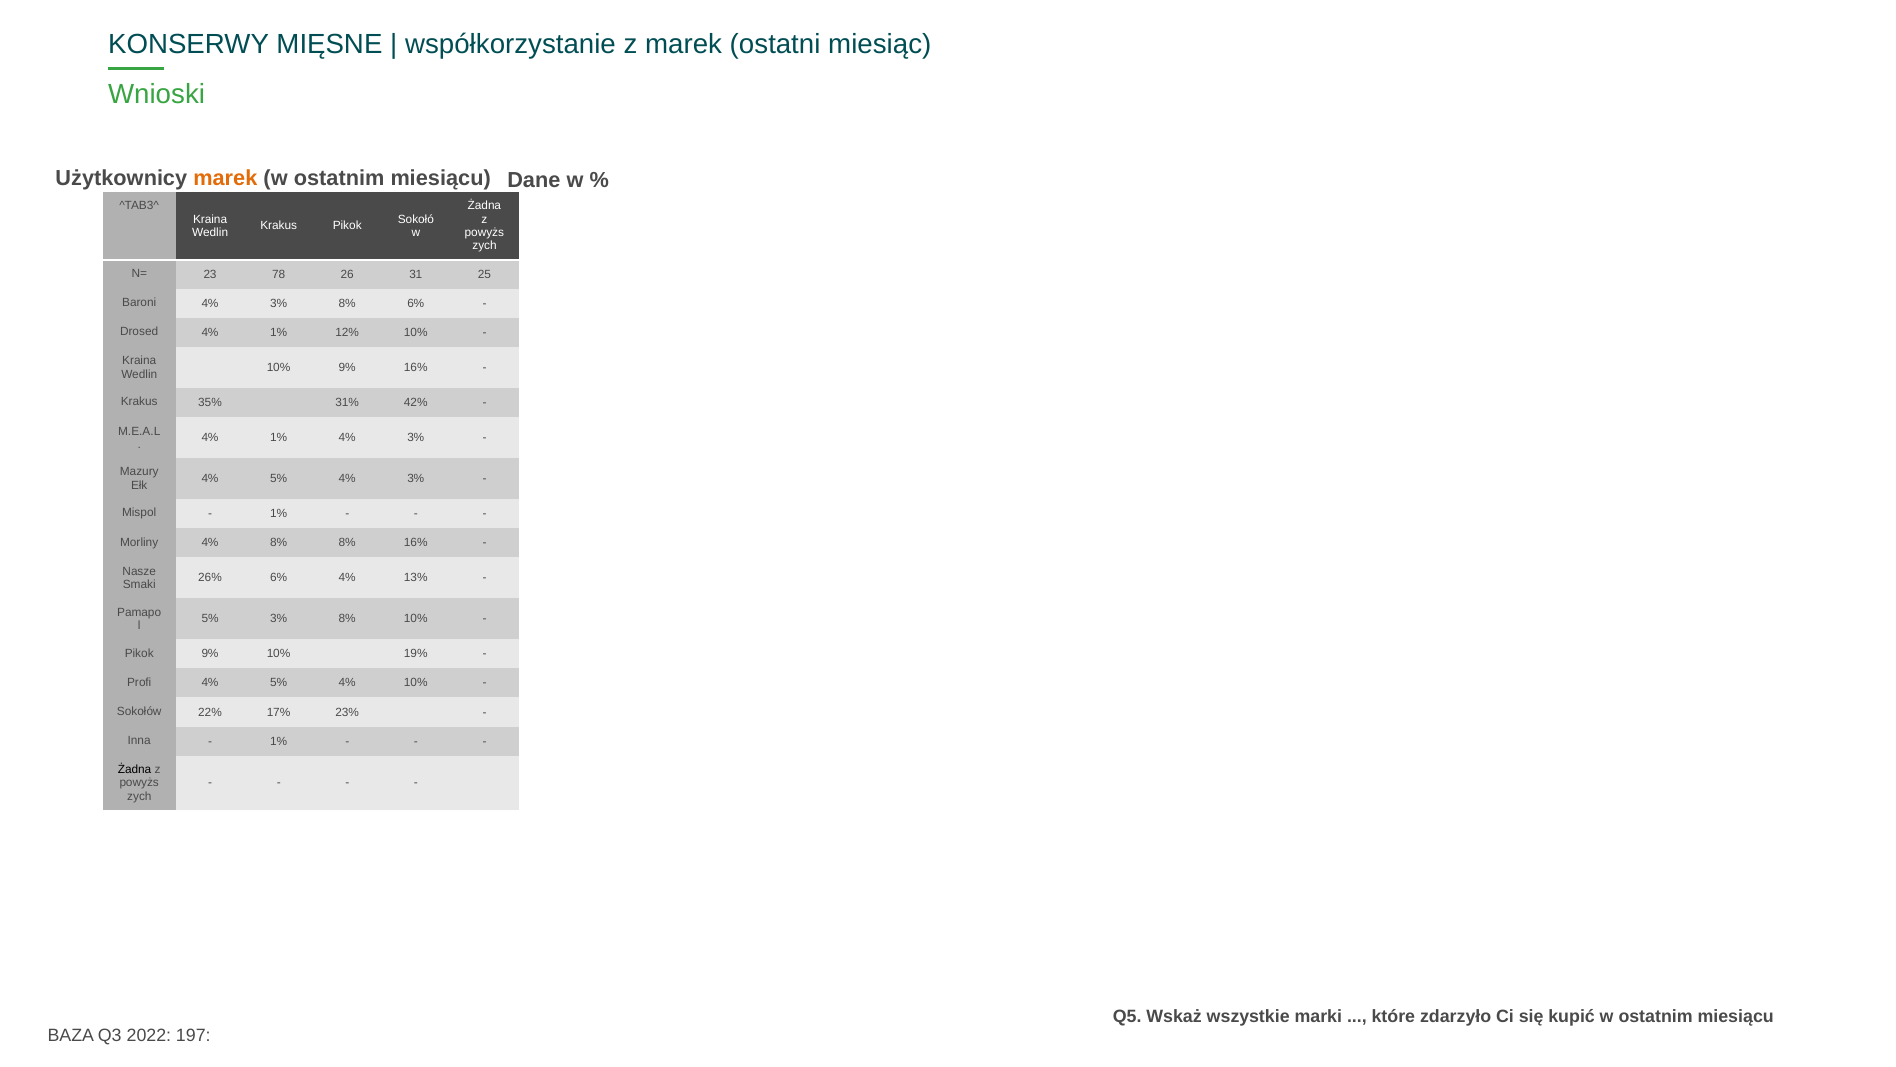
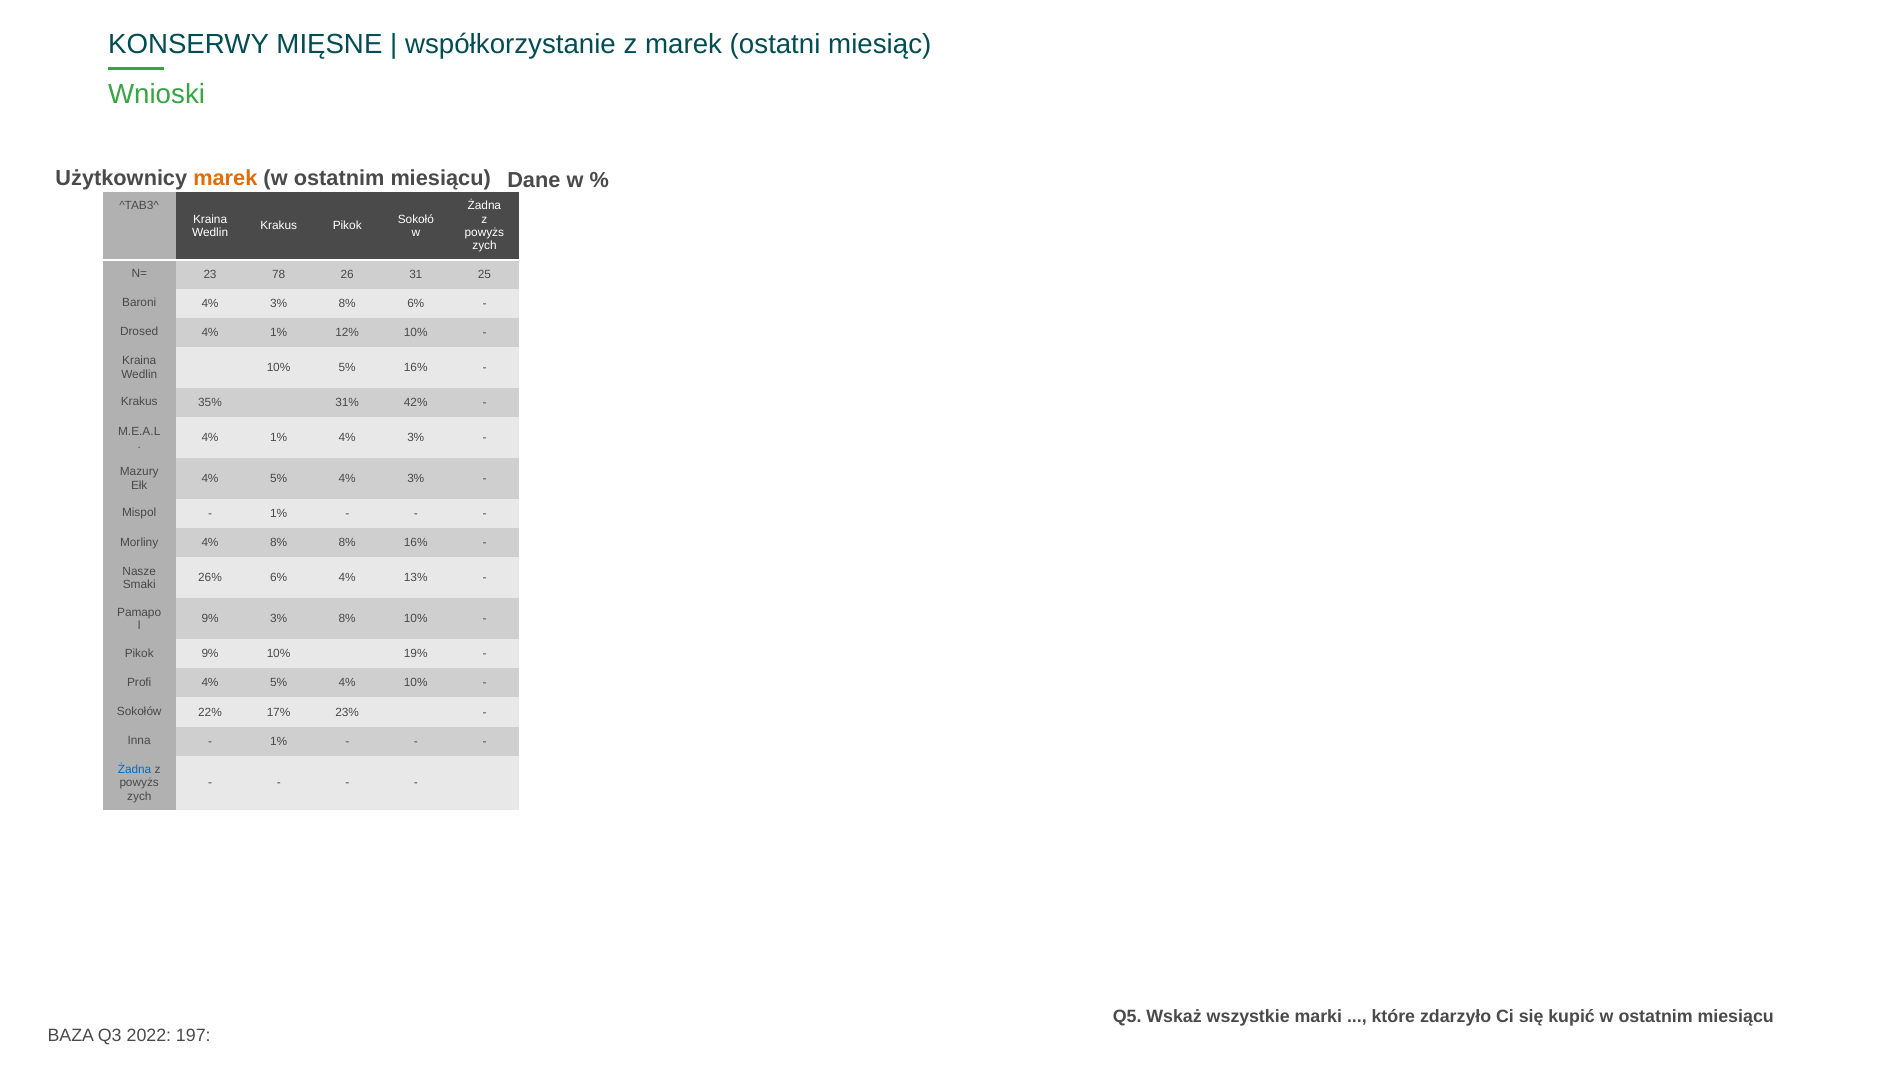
10% 9%: 9% -> 5% (347, 368)
5%: 5% -> 9% (210, 619)
Żadna colour: black -> blue (135, 769)
